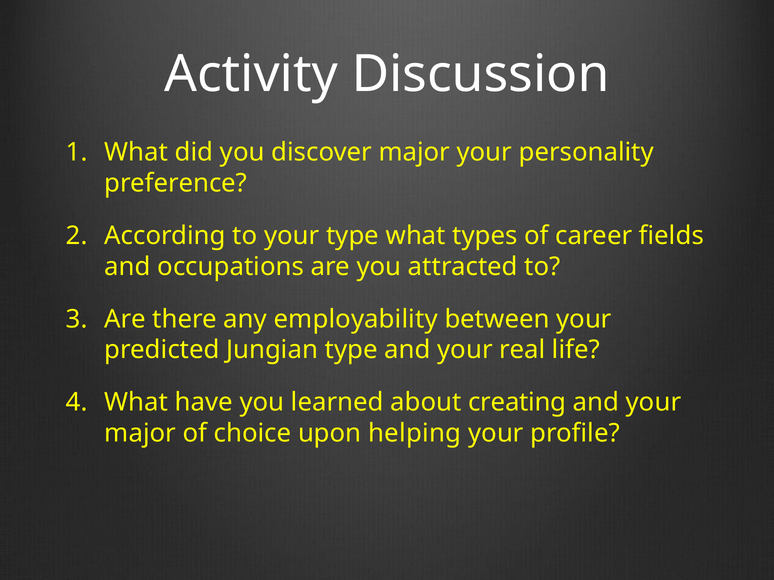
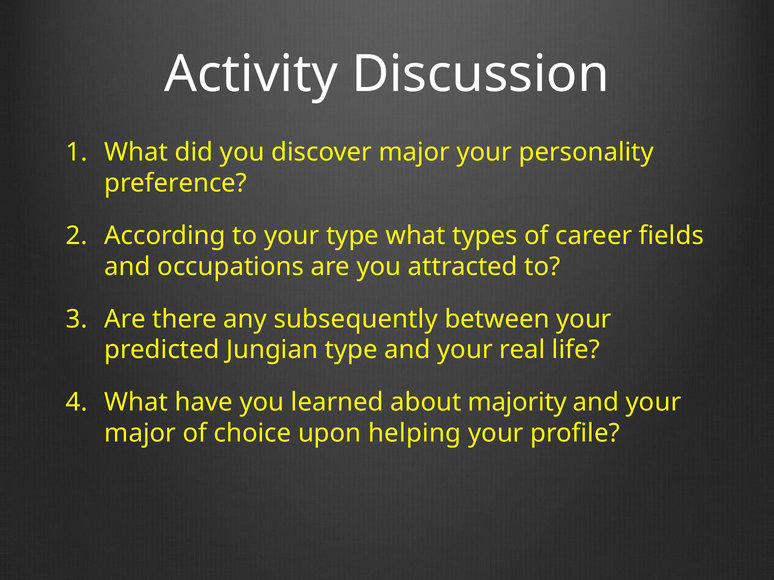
employability: employability -> subsequently (356, 319)
creating: creating -> majority (517, 403)
